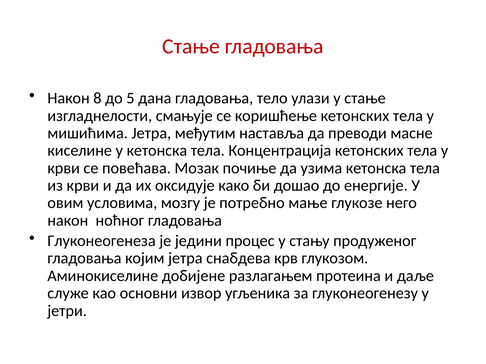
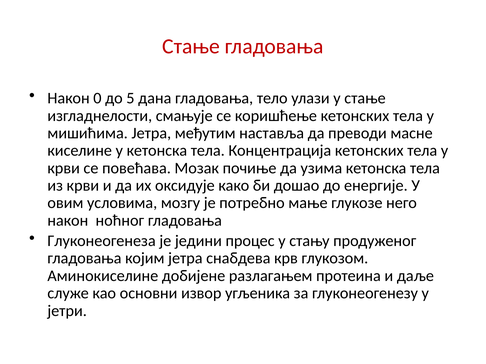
8: 8 -> 0 (97, 98)
